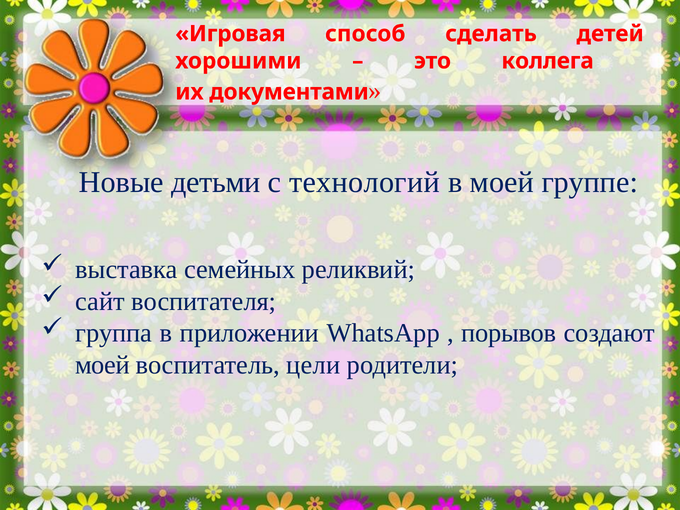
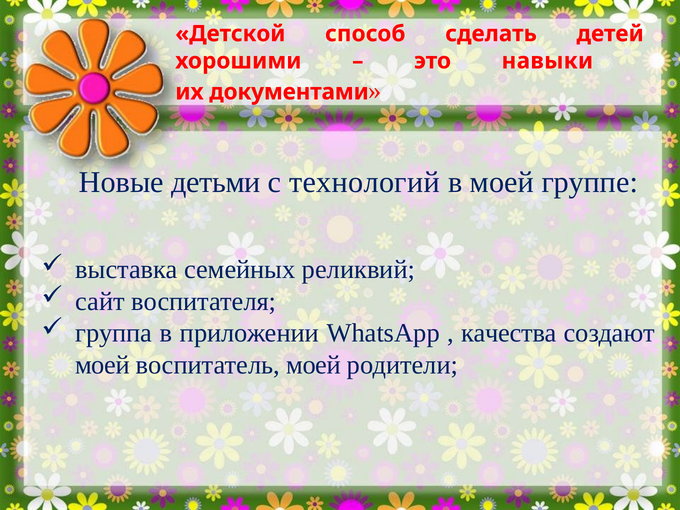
Игровая: Игровая -> Детской (230, 34)
коллега: коллега -> навыки (547, 61)
порывов: порывов -> качества (509, 333)
воспитатель цели: цели -> моей (314, 365)
